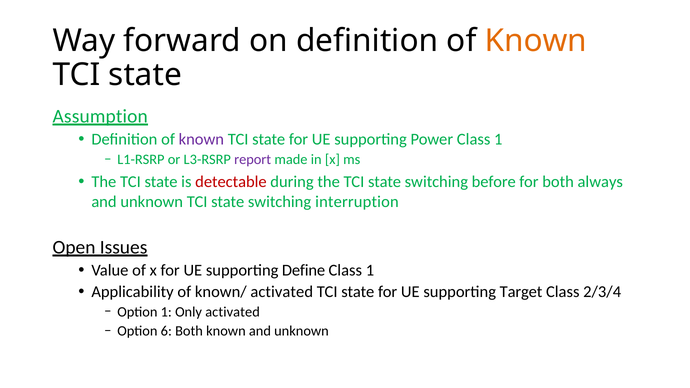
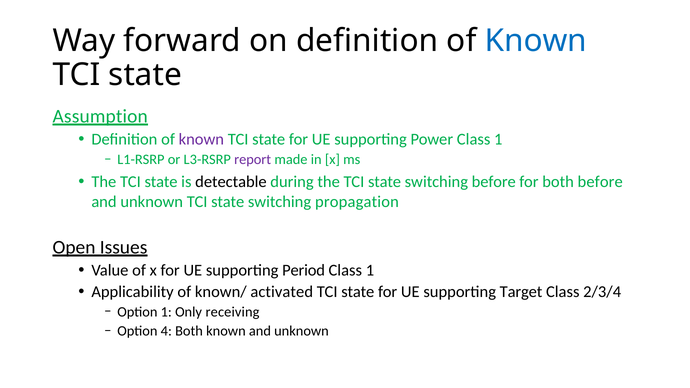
Known colour: orange -> blue (536, 41)
detectable colour: red -> black (231, 182)
both always: always -> before (600, 182)
interruption: interruption -> propagation (357, 202)
Define: Define -> Period (304, 270)
Only activated: activated -> receiving (233, 312)
6: 6 -> 4 (166, 331)
